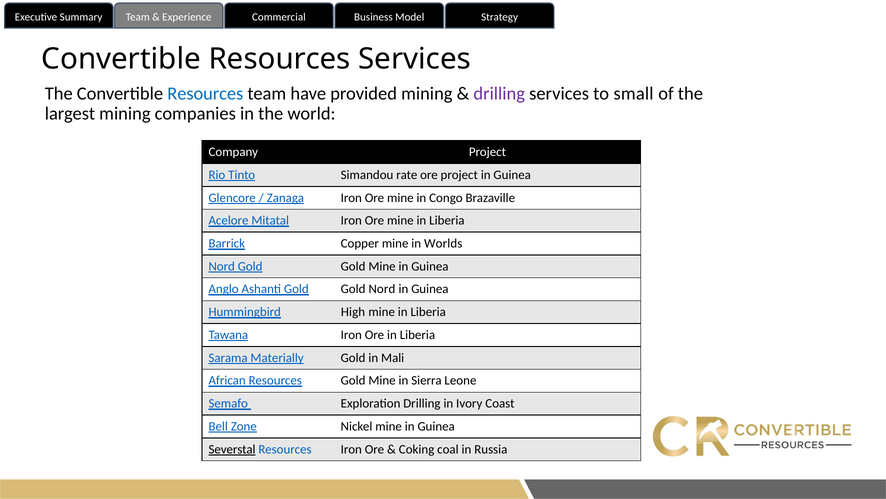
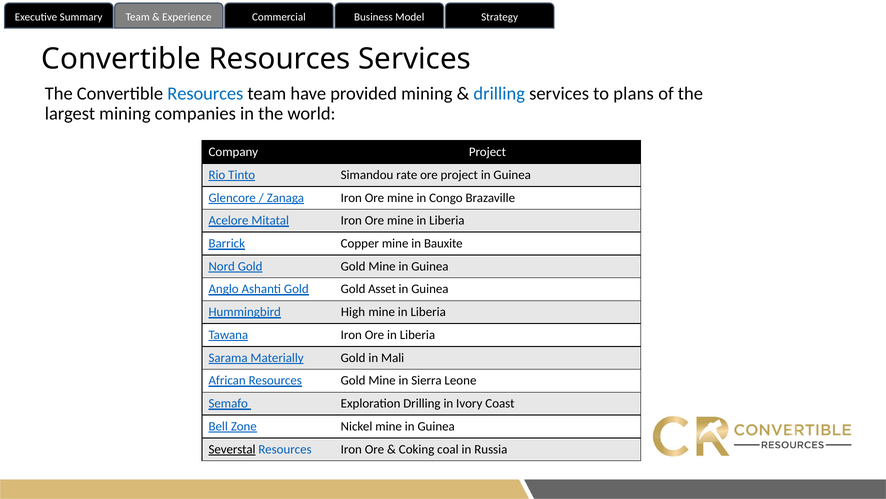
drilling colour: purple -> blue (499, 94)
small: small -> plans (634, 94)
Worlds: Worlds -> Bauxite (443, 243)
Gold Nord: Nord -> Asset (382, 289)
